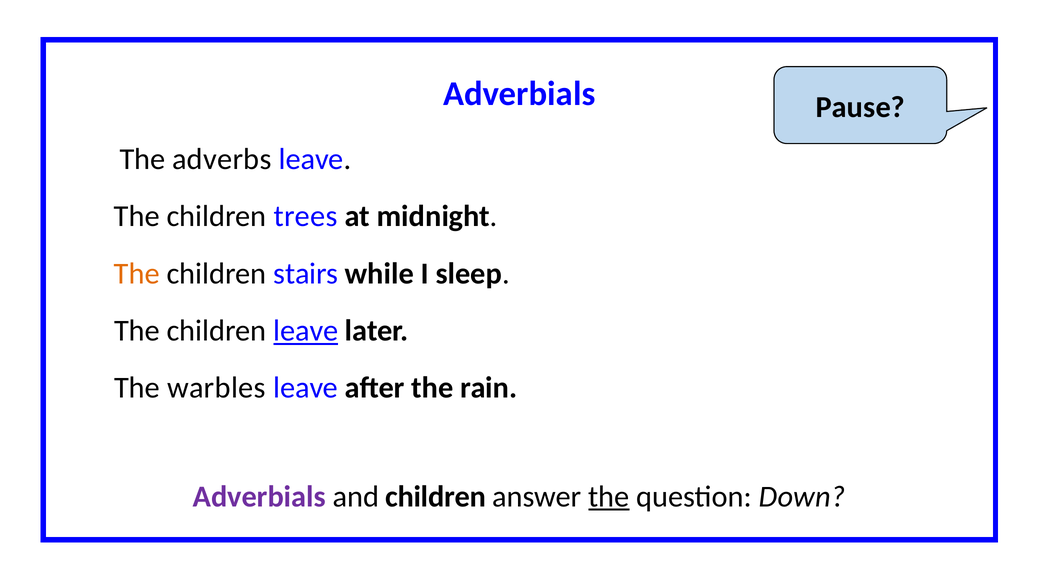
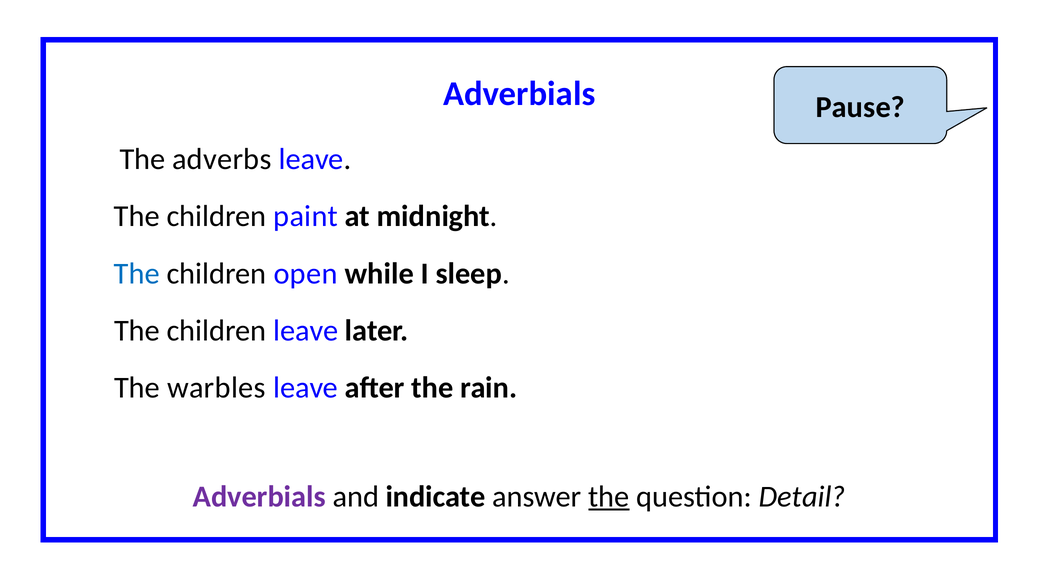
trees: trees -> paint (306, 216)
The colour: orange -> blue (137, 274)
stairs: stairs -> open (306, 274)
leave underline: present -> none (306, 331)
and children: children -> indicate (436, 497)
Down: Down -> Detail (802, 497)
